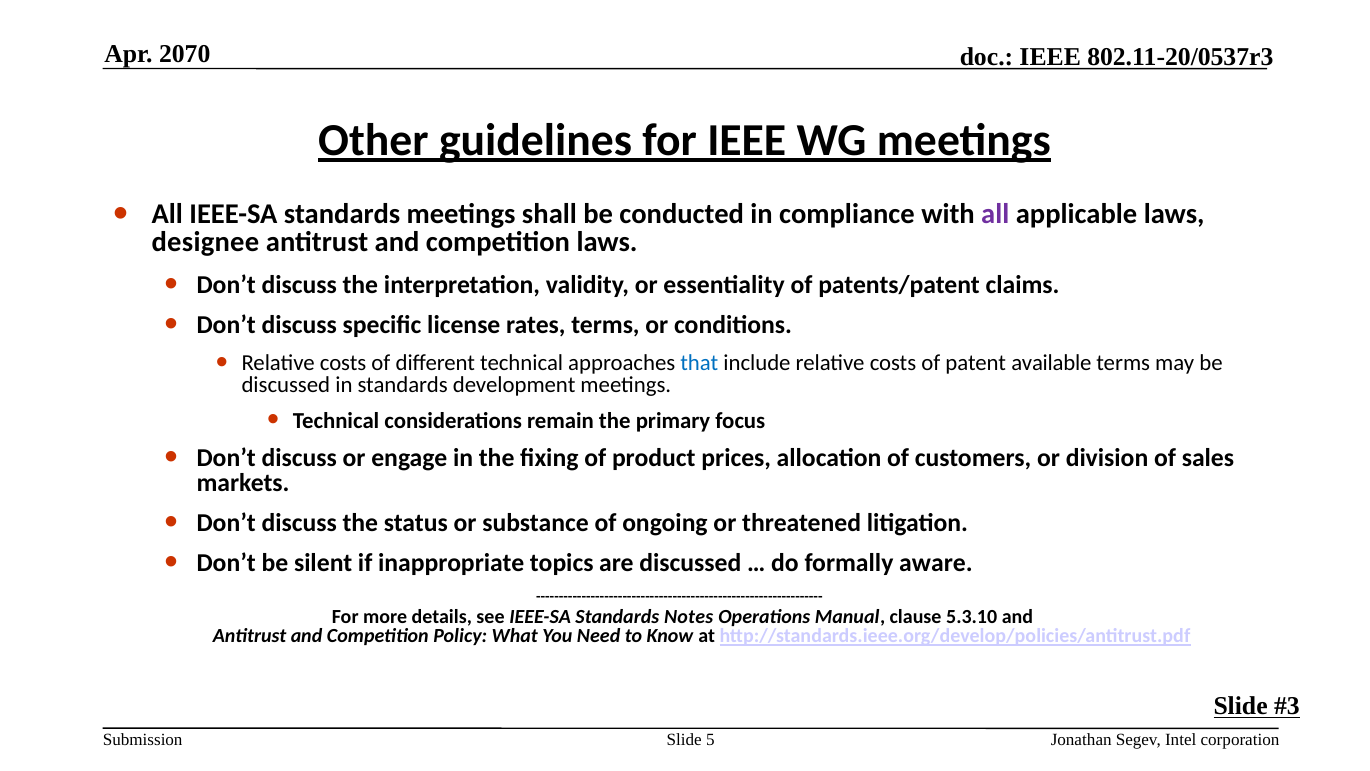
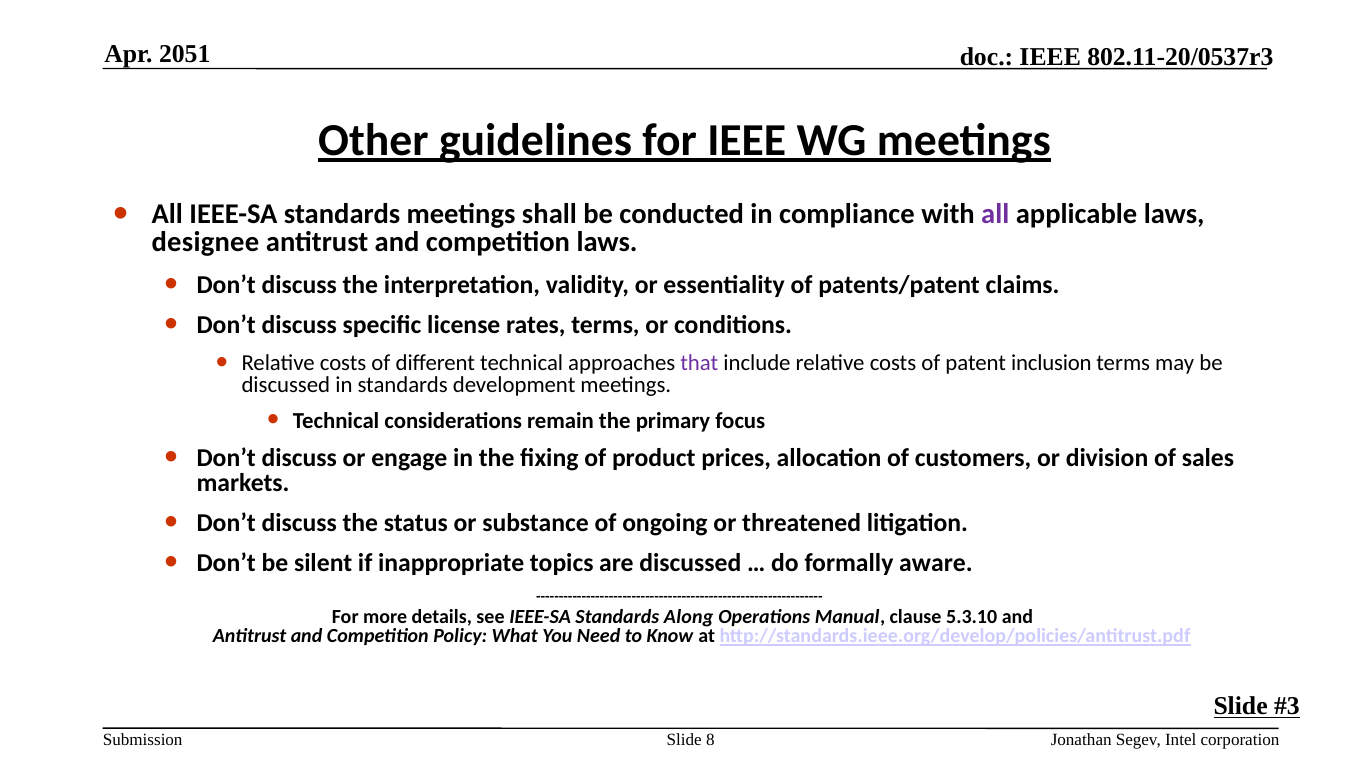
2070: 2070 -> 2051 (185, 54)
that colour: blue -> purple (699, 363)
available: available -> inclusion (1051, 363)
Notes: Notes -> Along (689, 617)
5: 5 -> 8 (710, 739)
